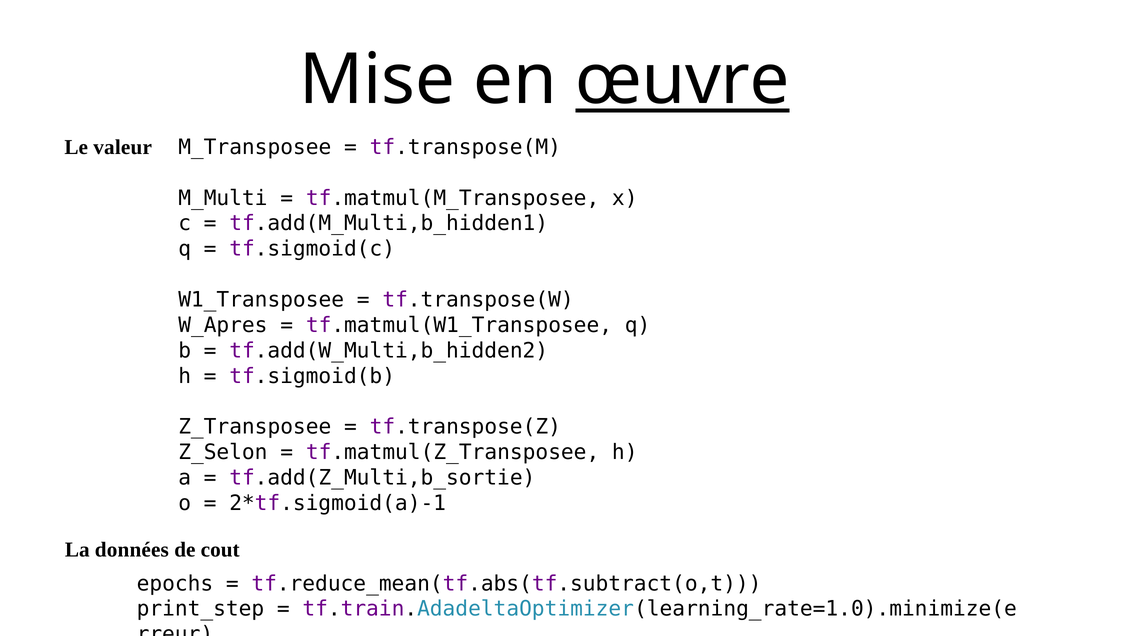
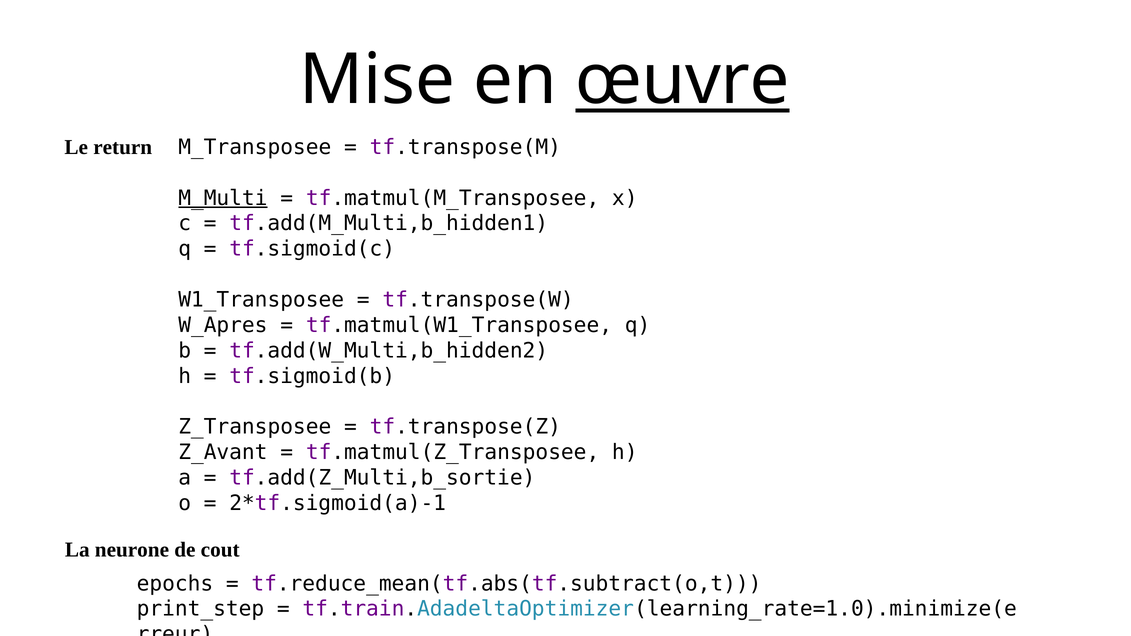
valeur: valeur -> return (123, 147)
M_Multi underline: none -> present (223, 198)
Z_Selon: Z_Selon -> Z_Avant (223, 453)
données: données -> neurone (132, 550)
